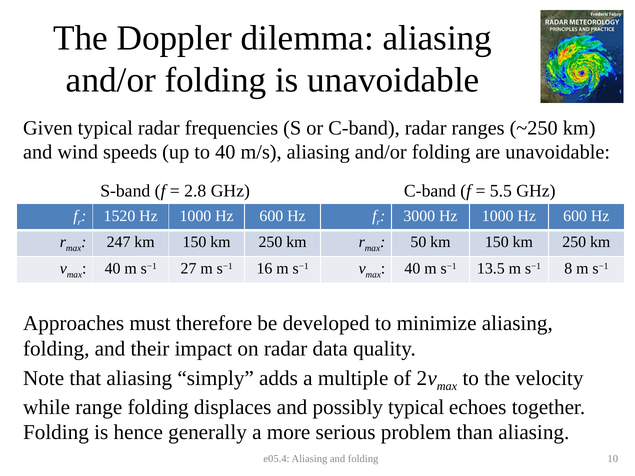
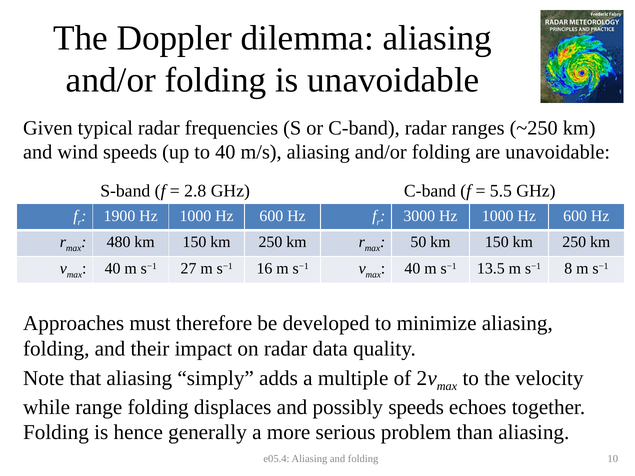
1520: 1520 -> 1900 (119, 216)
247: 247 -> 480 (119, 242)
possibly typical: typical -> speeds (416, 407)
